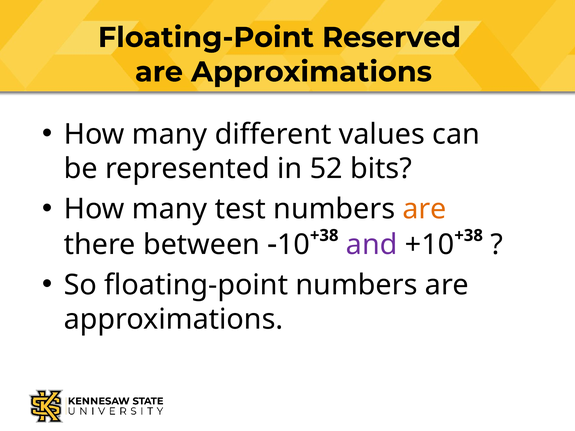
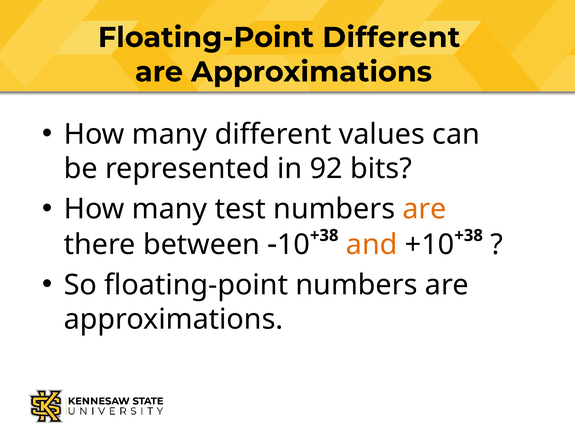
Floating-Point Reserved: Reserved -> Different (391, 38)
52: 52 -> 92 (326, 169)
and colour: purple -> orange (372, 245)
